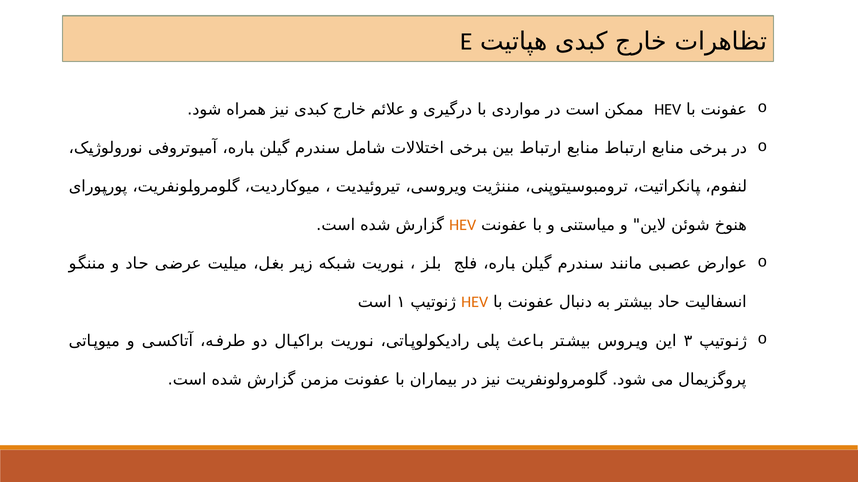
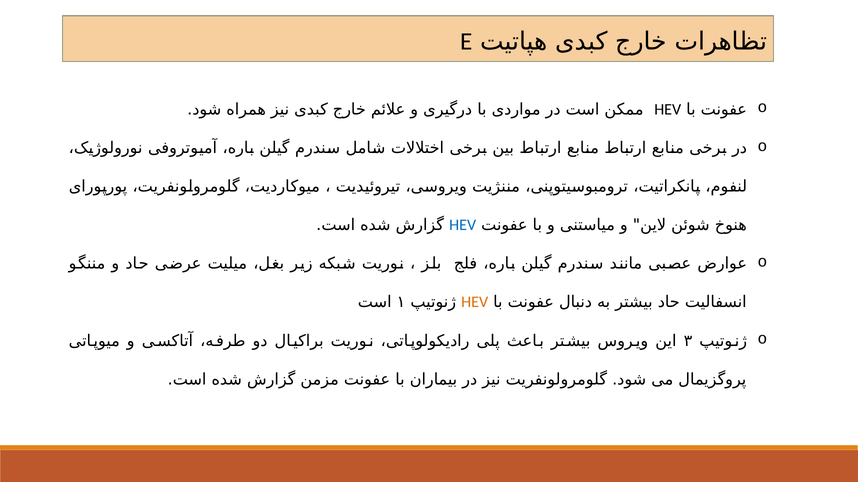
HEV colour: orange -> blue (463, 225)
